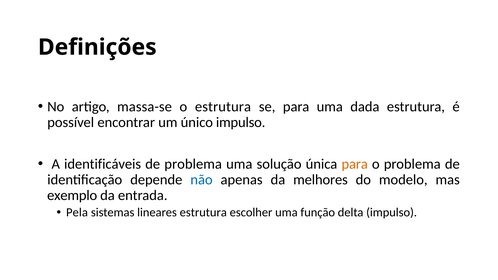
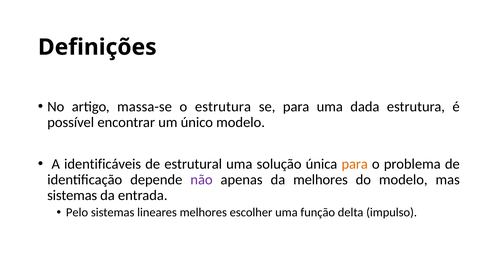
único impulso: impulso -> modelo (241, 122)
de problema: problema -> estrutural (193, 164)
não colour: blue -> purple (202, 180)
exemplo: exemplo -> sistemas (72, 195)
Pela: Pela -> Pelo (77, 213)
lineares estrutura: estrutura -> melhores (203, 213)
